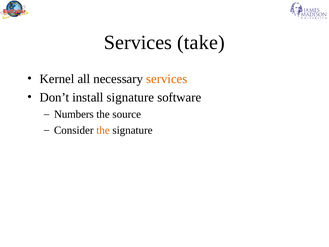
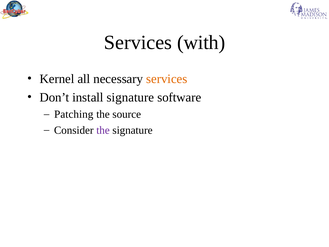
take: take -> with (201, 42)
Numbers: Numbers -> Patching (74, 114)
the colour: orange -> purple (103, 130)
